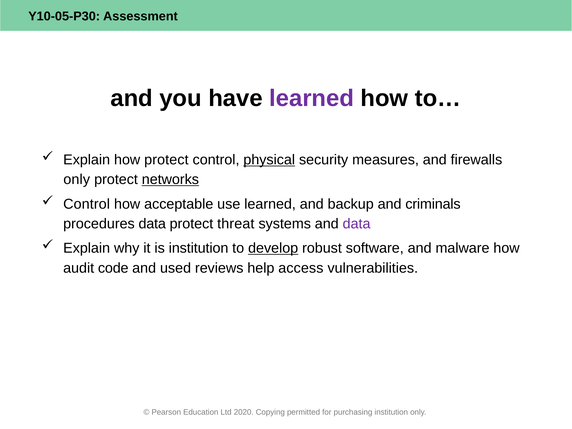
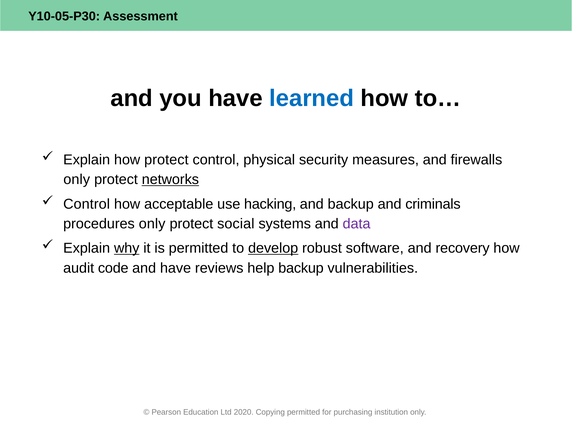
learned colour: purple -> blue (312, 98)
physical underline: present -> none (269, 160)
use learned: learned -> hacking (270, 204)
procedures data: data -> only (152, 224)
threat: threat -> social (236, 224)
why underline: none -> present (127, 248)
is institution: institution -> permitted (199, 248)
malware: malware -> recovery (463, 248)
and used: used -> have (176, 268)
help access: access -> backup (301, 268)
